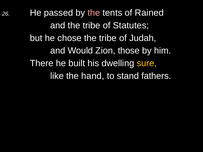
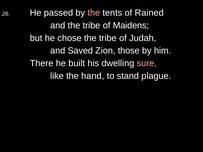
Statutes: Statutes -> Maidens (131, 25)
Would: Would -> Saved (80, 51)
sure colour: yellow -> pink (147, 63)
fathers: fathers -> plague (156, 76)
